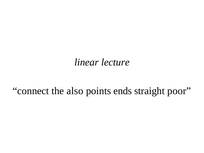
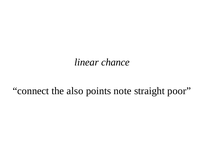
lecture: lecture -> chance (115, 62)
ends: ends -> note (123, 91)
